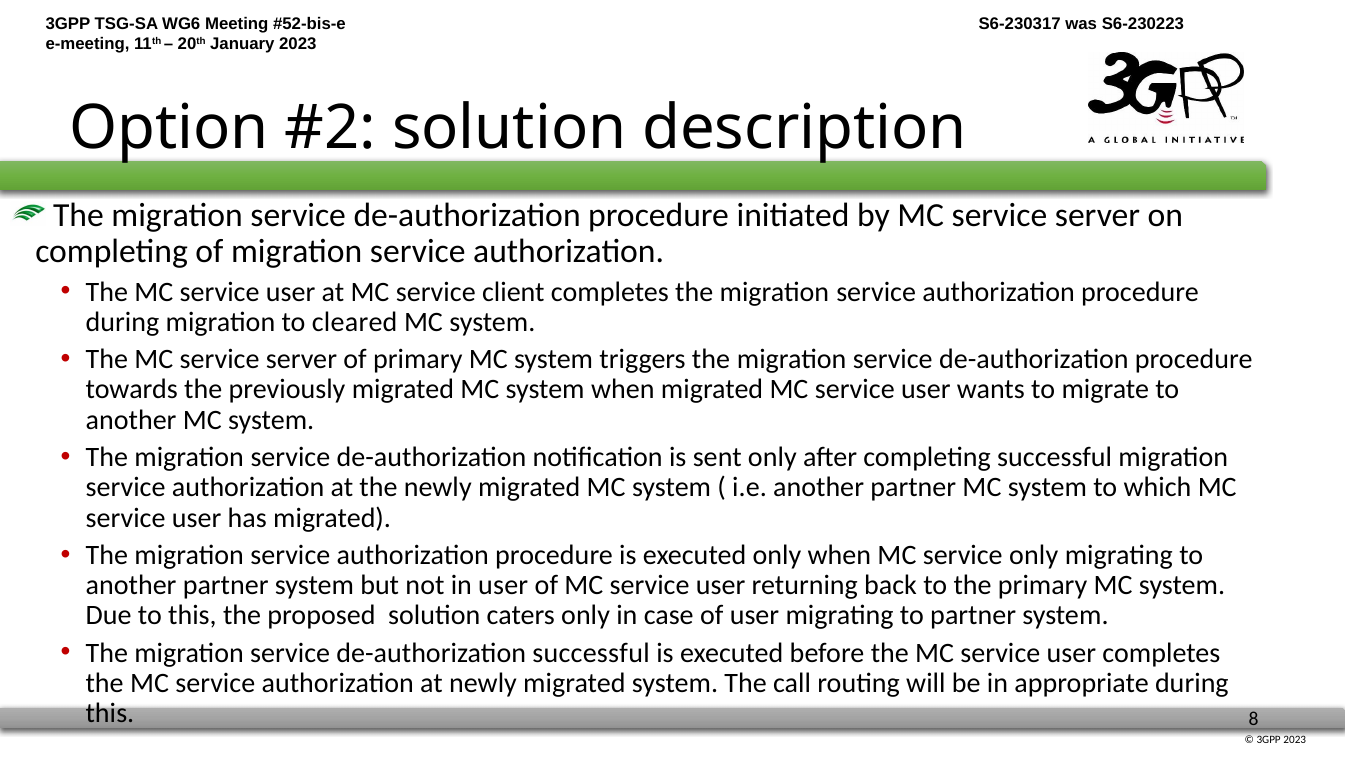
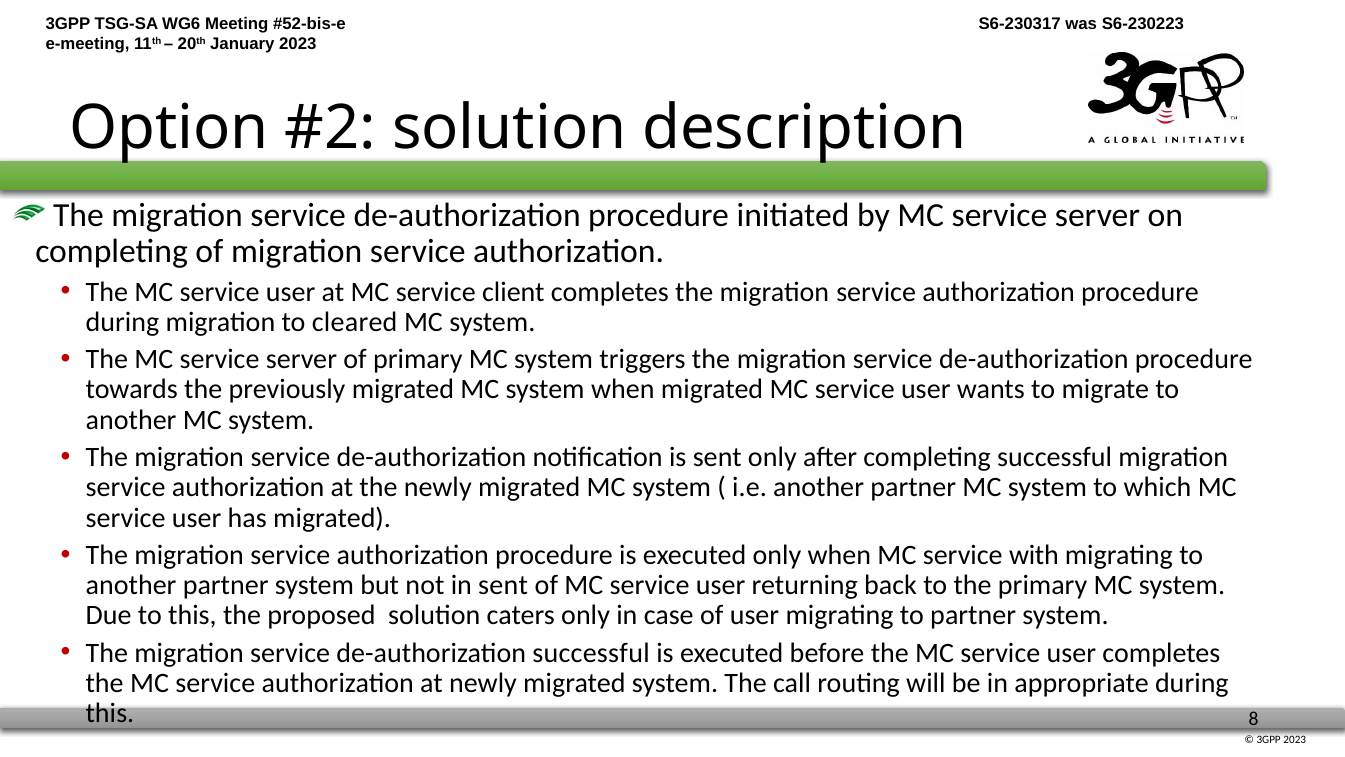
service only: only -> with (1034, 555)
in user: user -> sent (503, 585)
